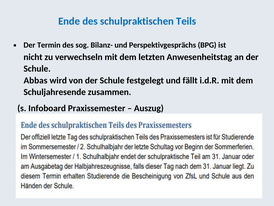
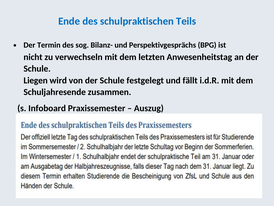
Abbas: Abbas -> Liegen (36, 80)
